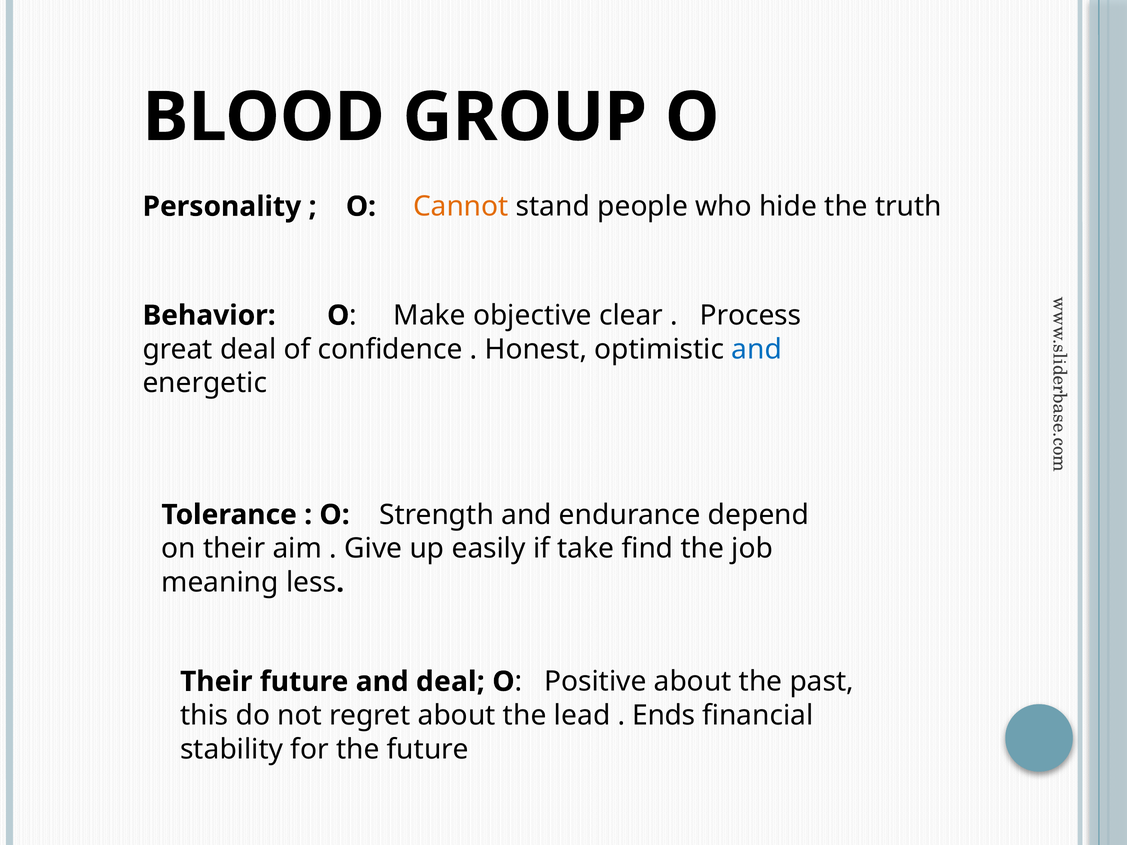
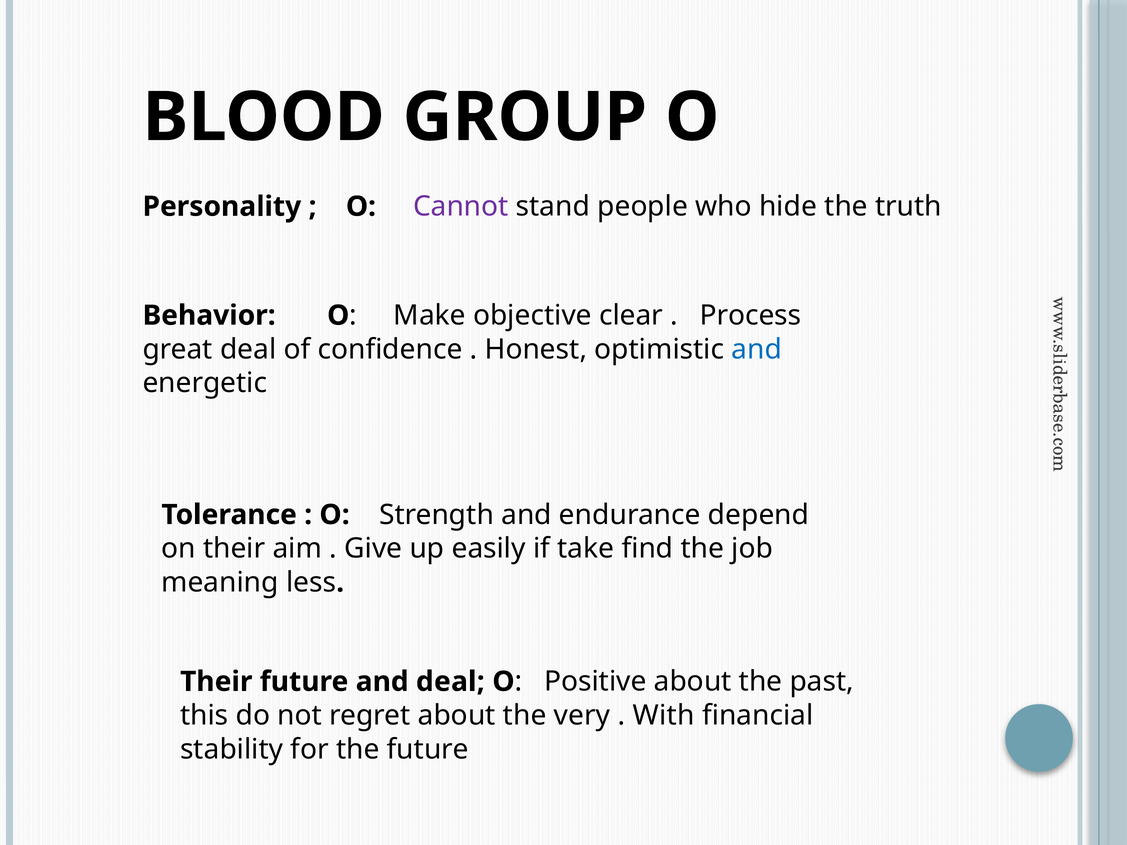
Cannot colour: orange -> purple (461, 207)
lead: lead -> very (582, 716)
Ends: Ends -> With (664, 716)
